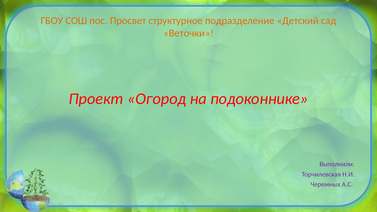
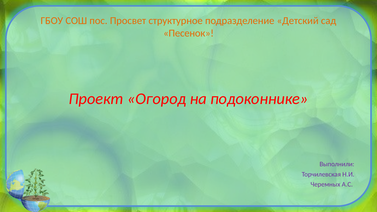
Веточки: Веточки -> Песенок (189, 33)
